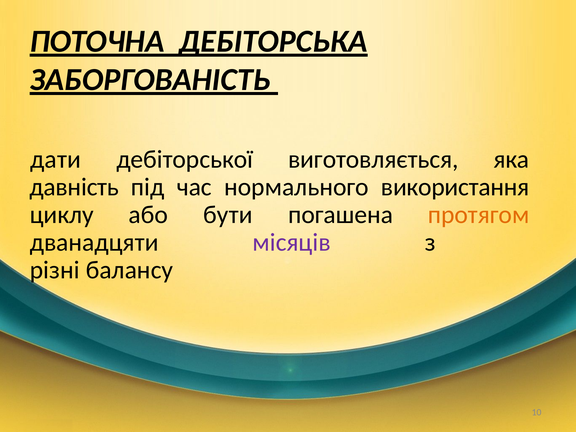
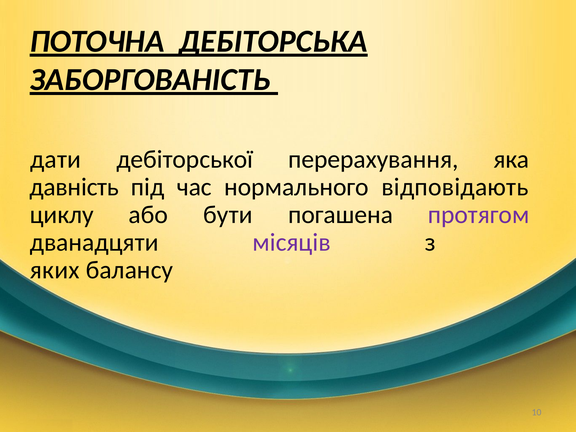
виготовляється: виготовляється -> перерахування (373, 160)
використання: використання -> відповідають (455, 187)
протягом colour: orange -> purple (479, 215)
різні: різні -> яких (55, 270)
